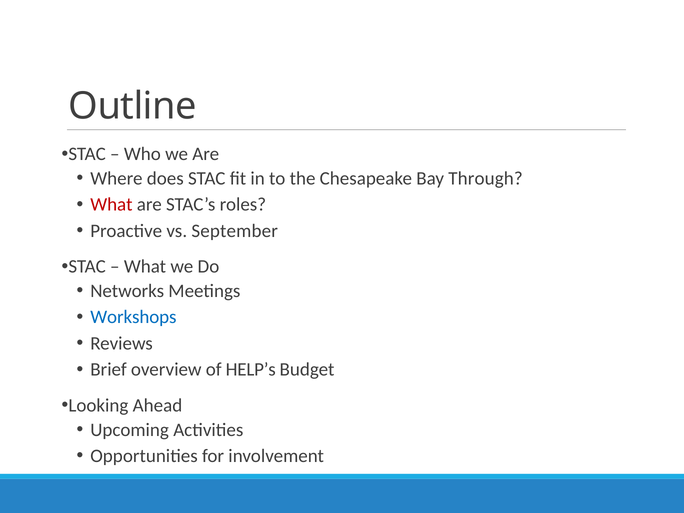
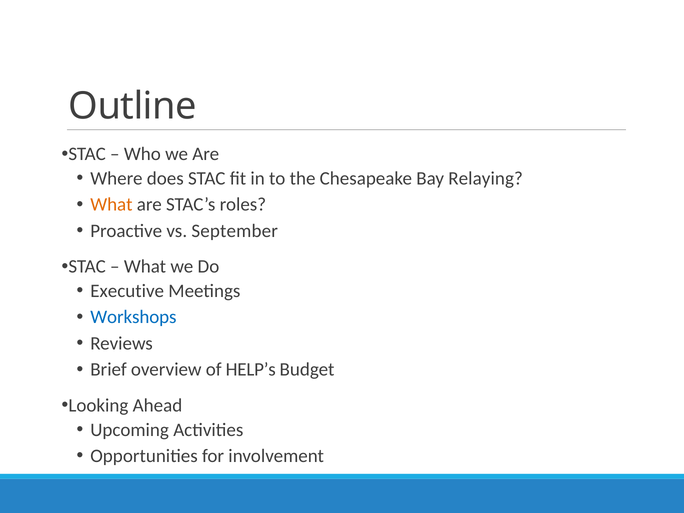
Through: Through -> Relaying (486, 178)
What colour: red -> orange (111, 205)
Networks: Networks -> Executive (127, 291)
